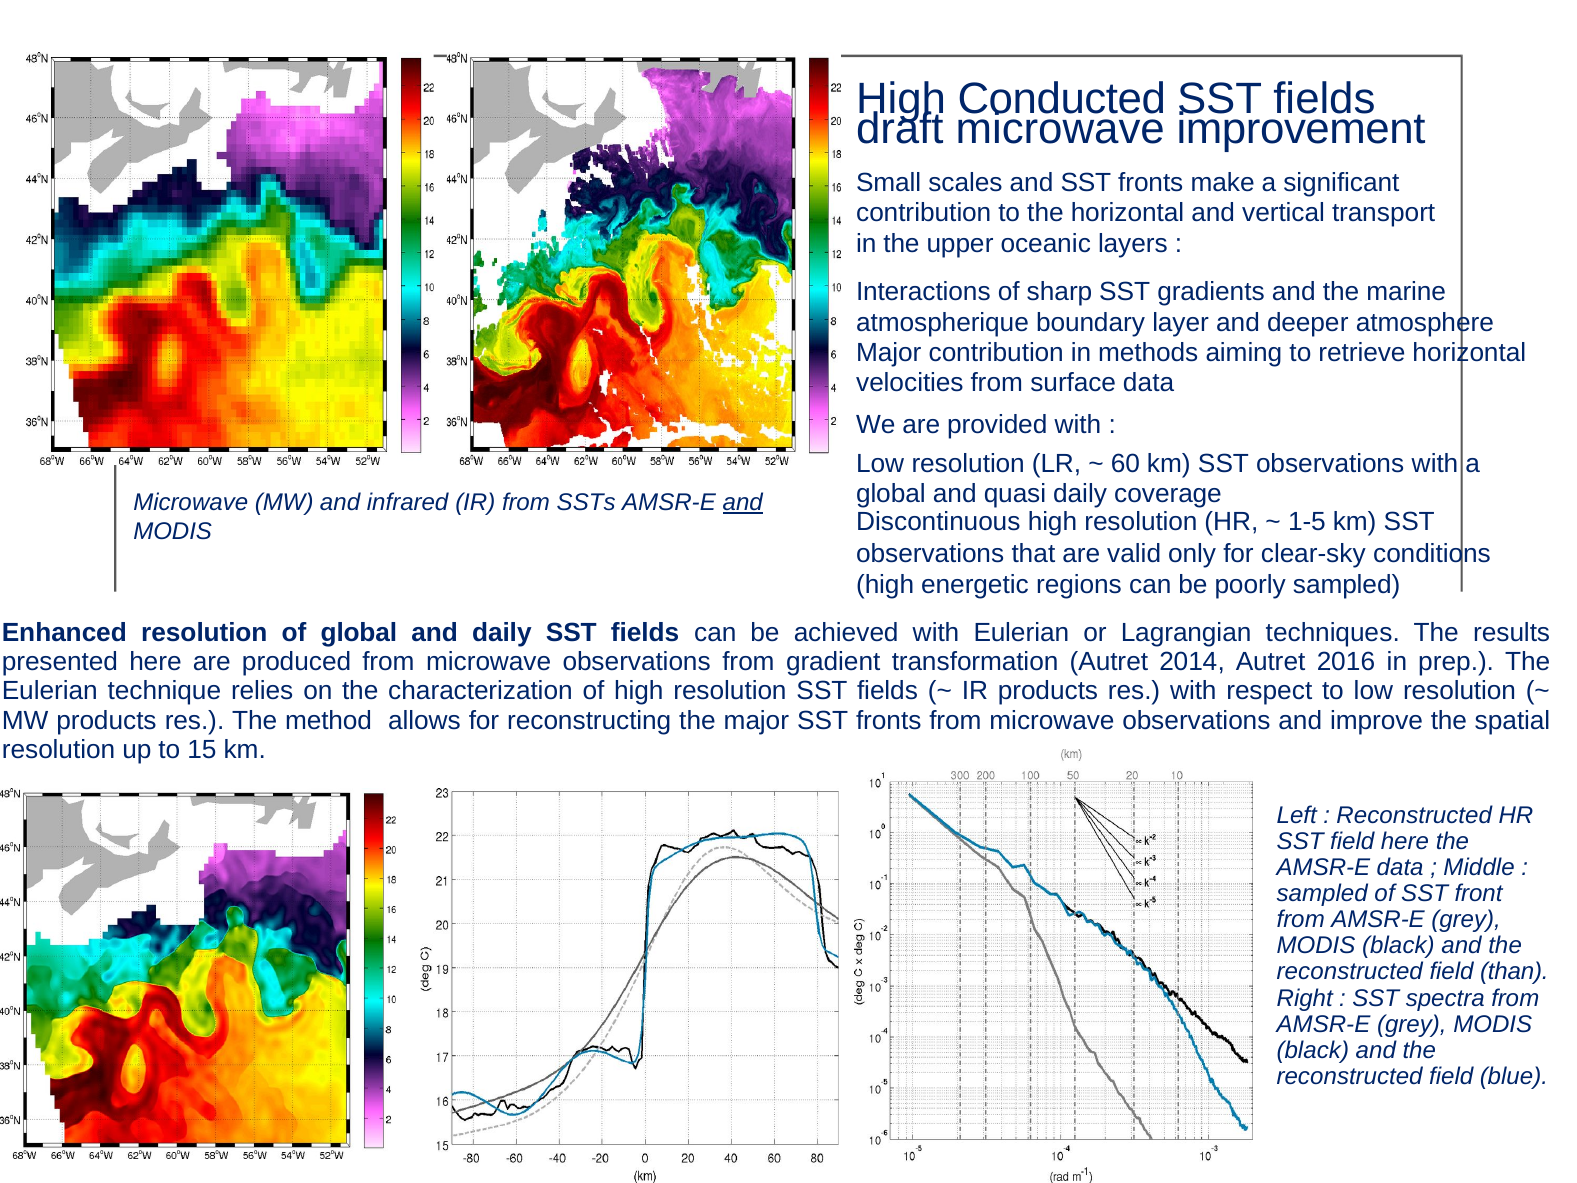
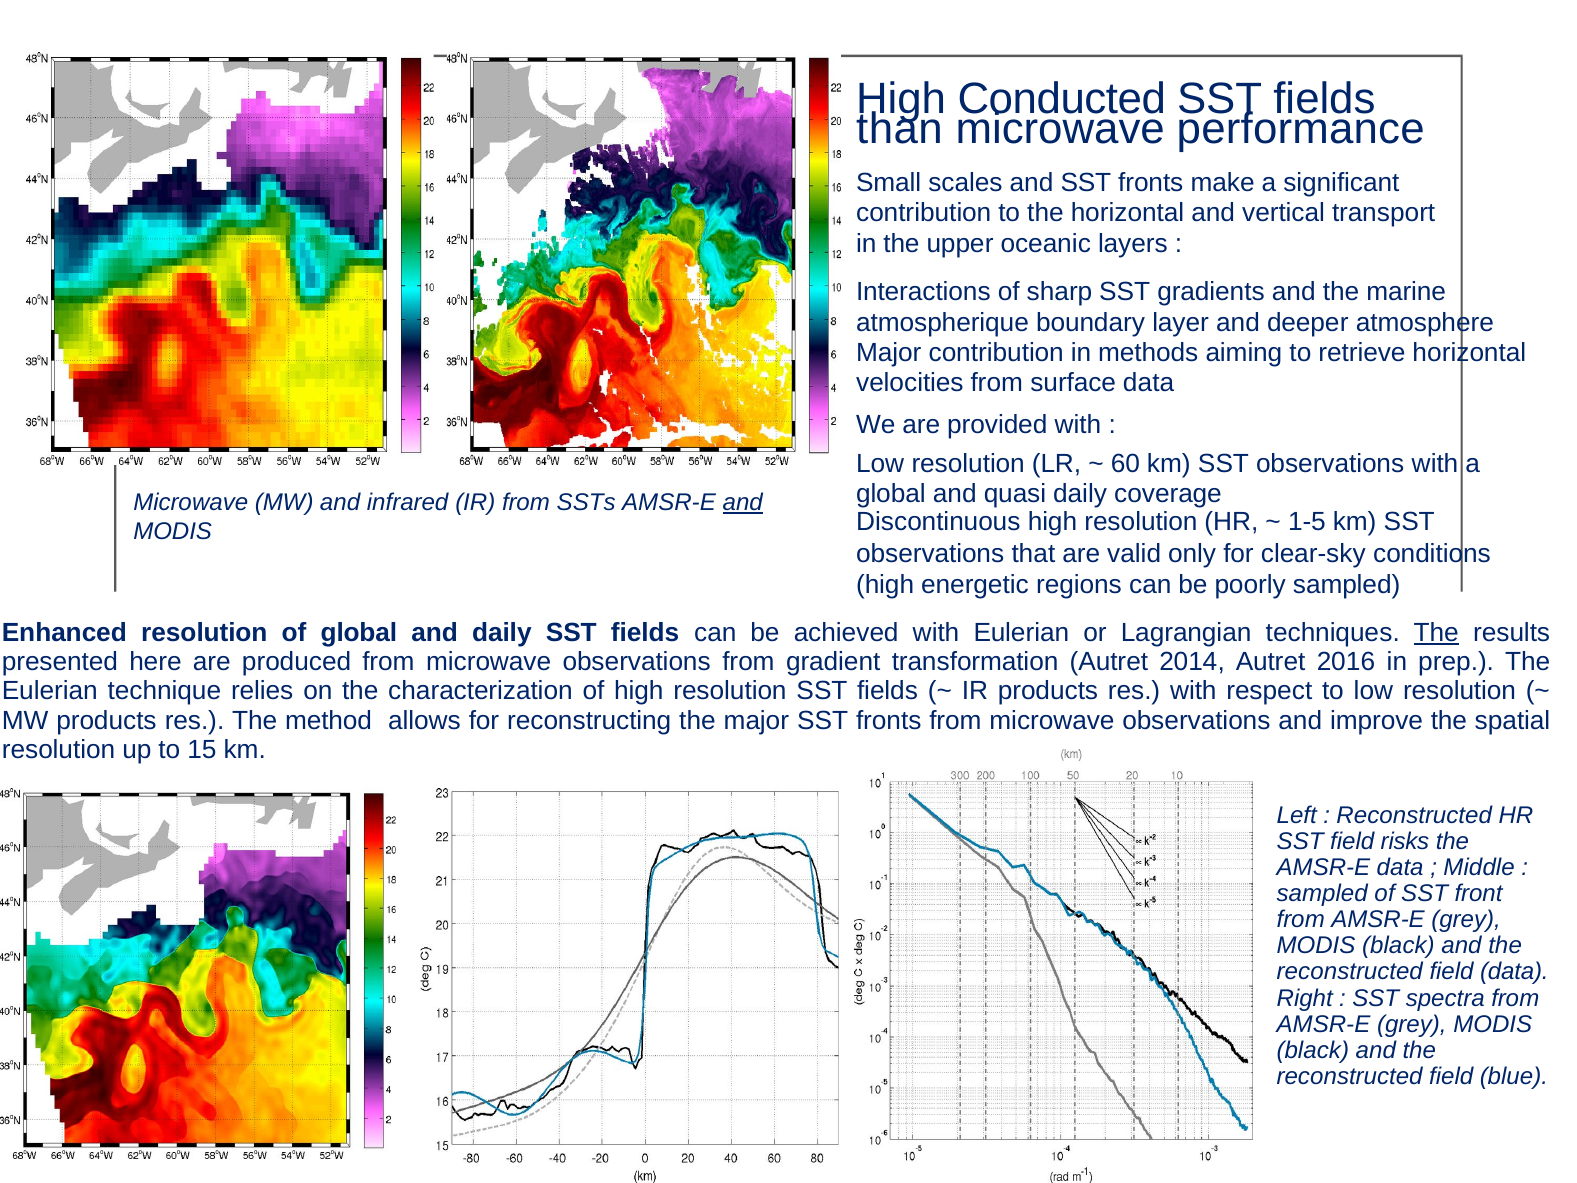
draft: draft -> than (899, 129)
improvement: improvement -> performance (1301, 129)
The underline: none -> present (1436, 632)
field here: here -> risks (1405, 841)
field than: than -> data (1514, 972)
